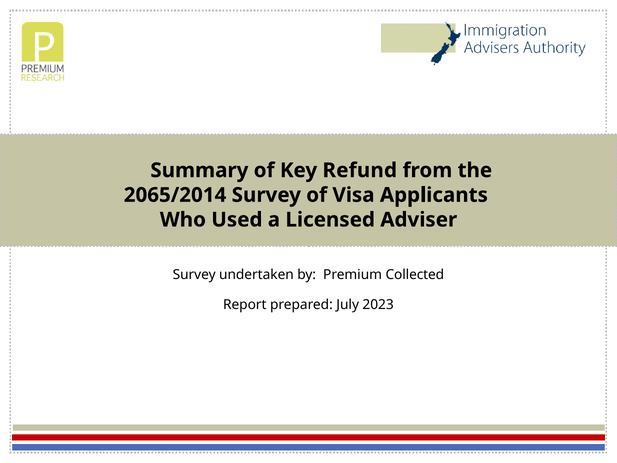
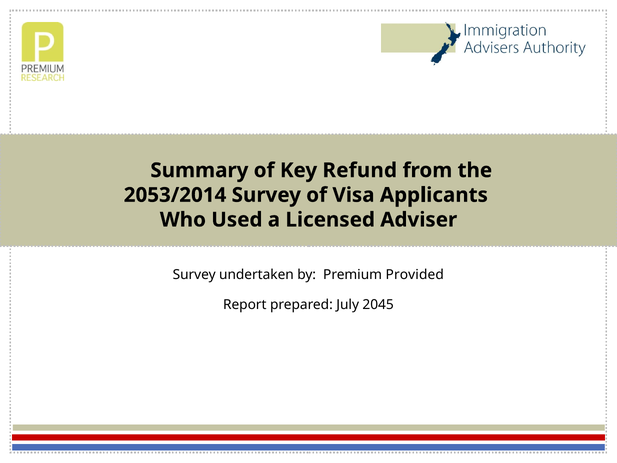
2065/2014: 2065/2014 -> 2053/2014 (175, 195)
Collected: Collected -> Provided (415, 274)
2023: 2023 -> 2045 (378, 305)
